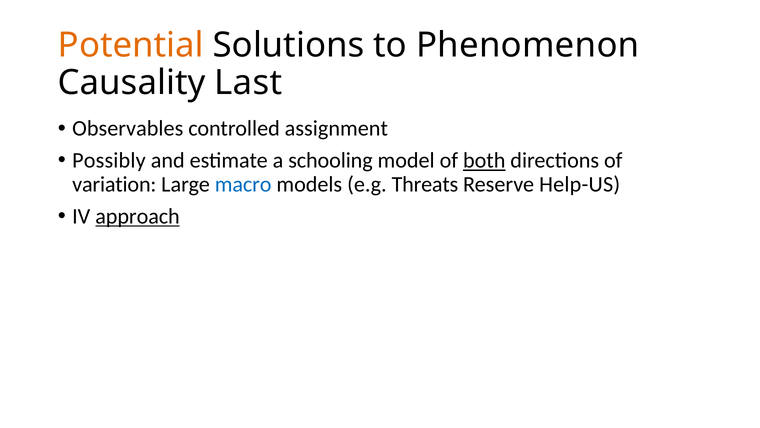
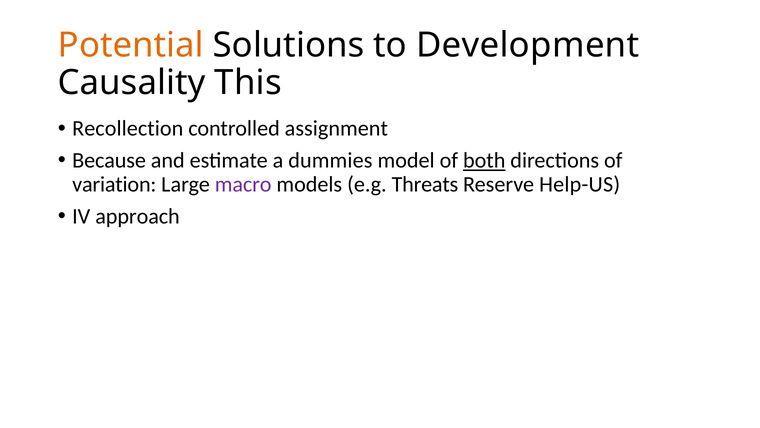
Phenomenon: Phenomenon -> Development (528, 45)
Last: Last -> This (248, 83)
Observables: Observables -> Recollection (128, 128)
Possibly: Possibly -> Because (109, 160)
schooling: schooling -> dummies (330, 160)
macro colour: blue -> purple (243, 184)
approach underline: present -> none (138, 216)
